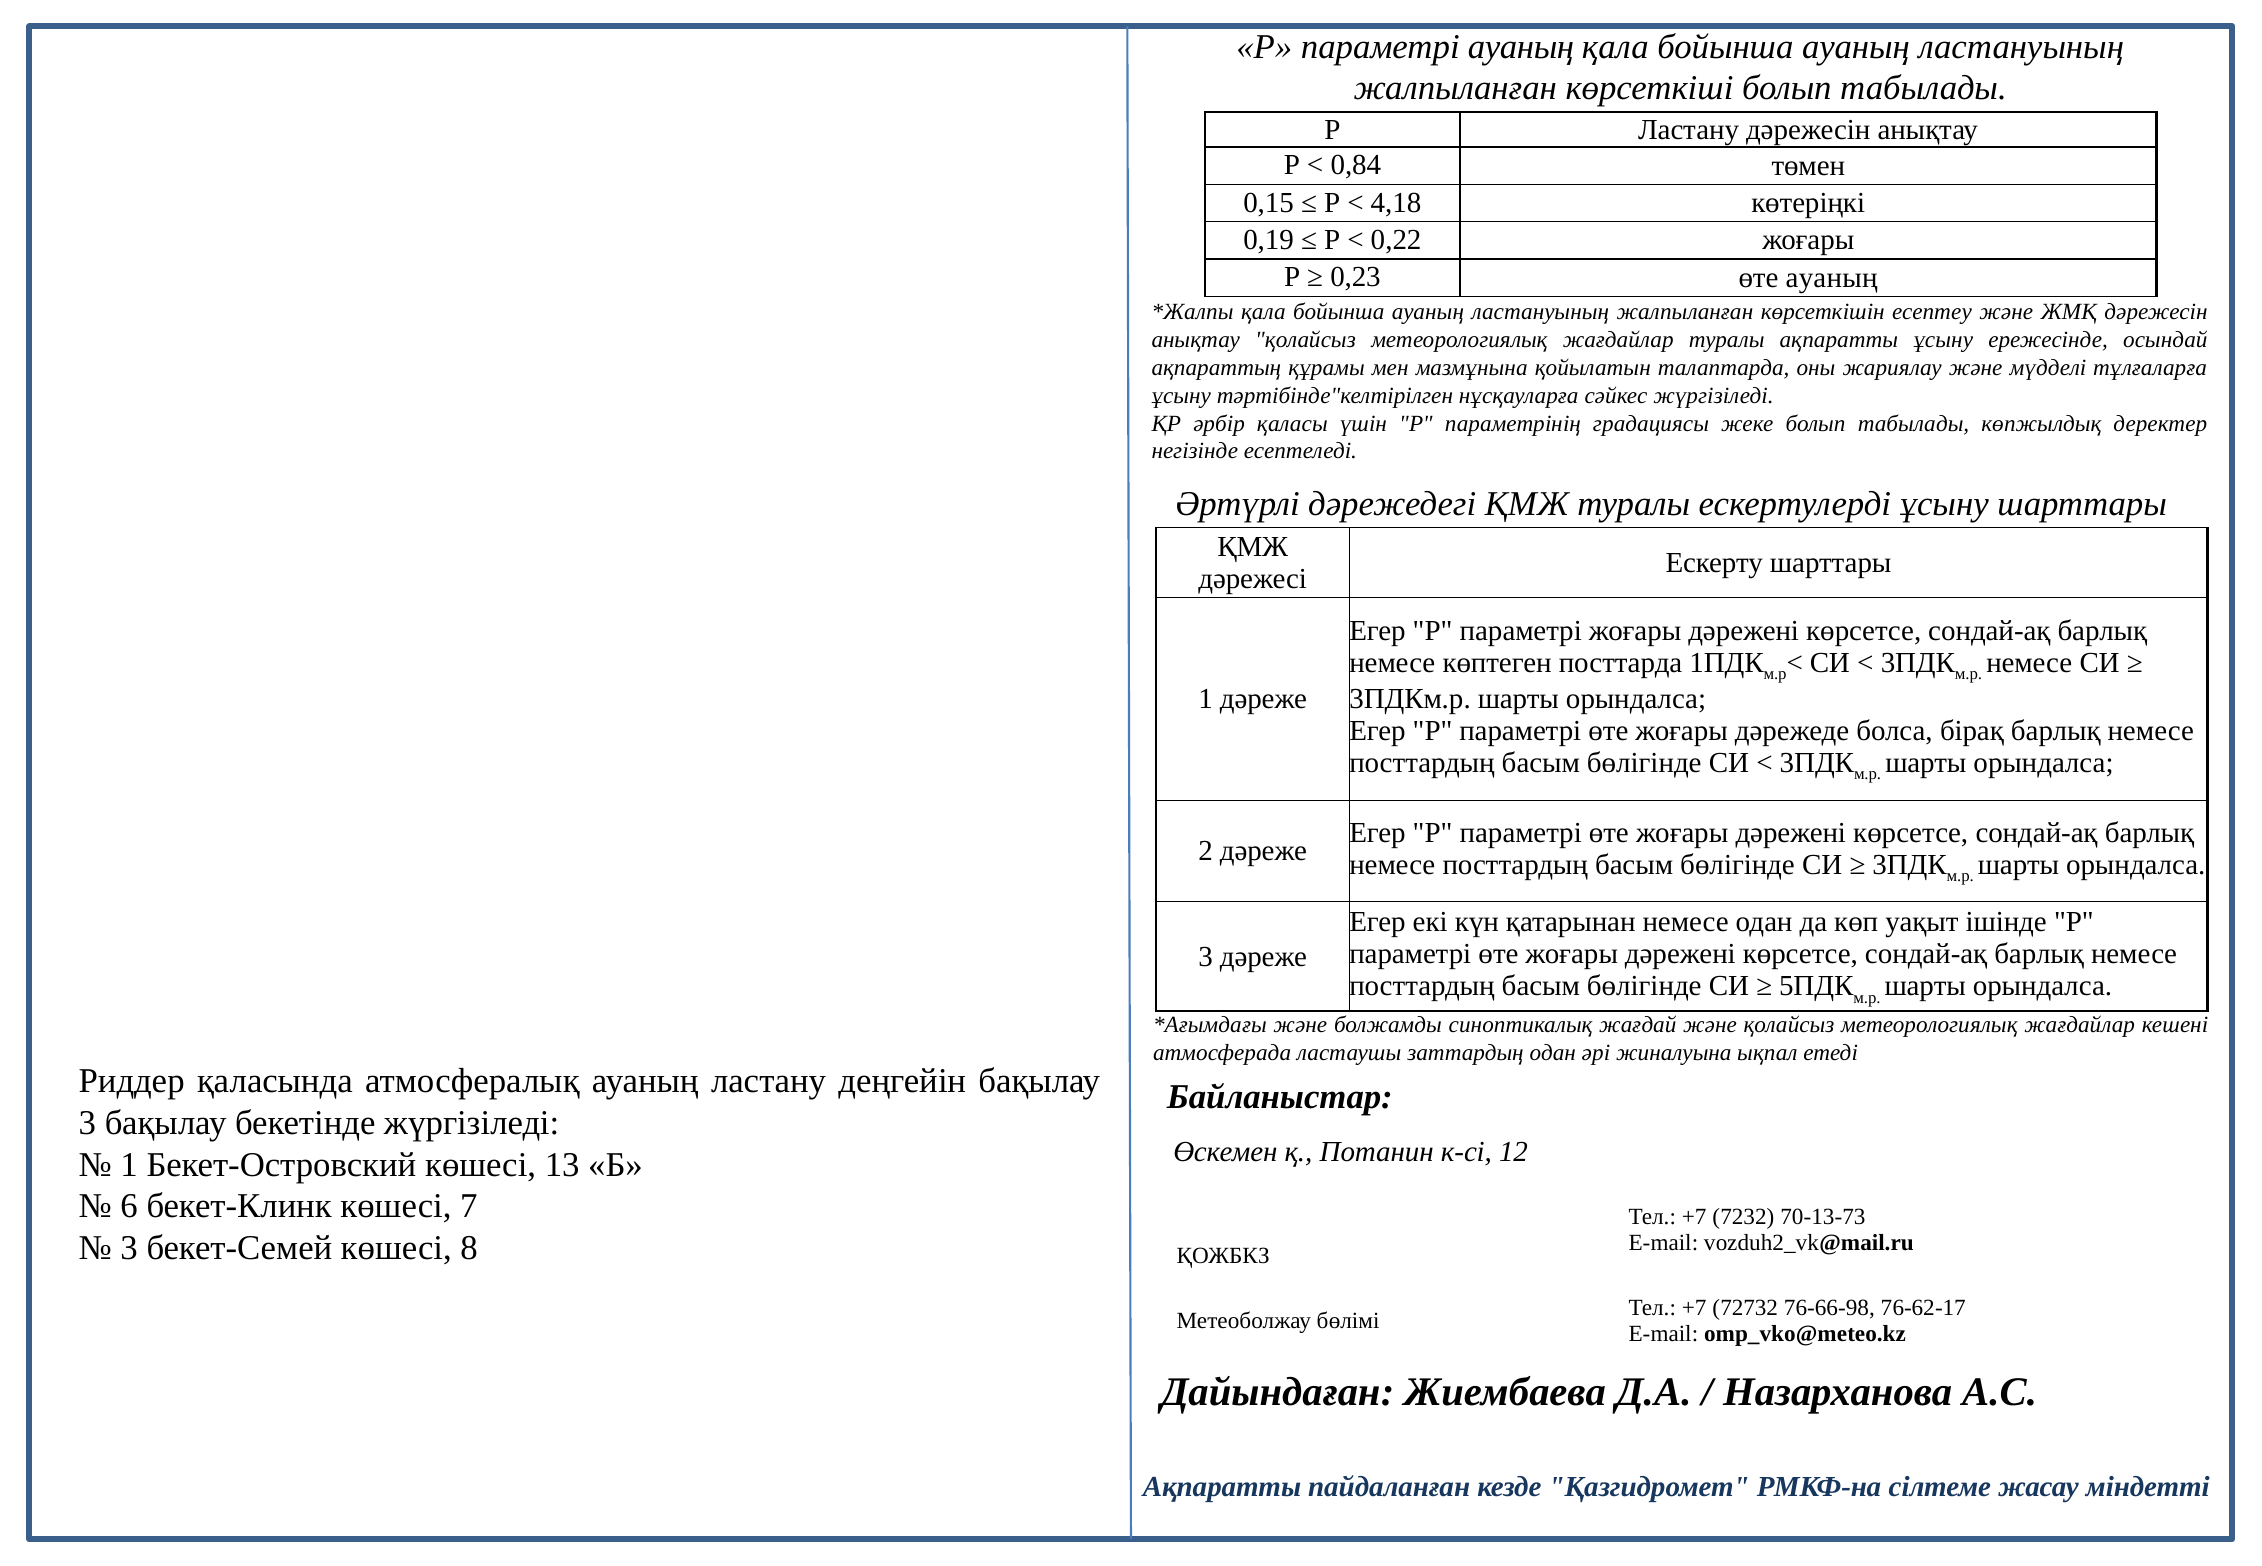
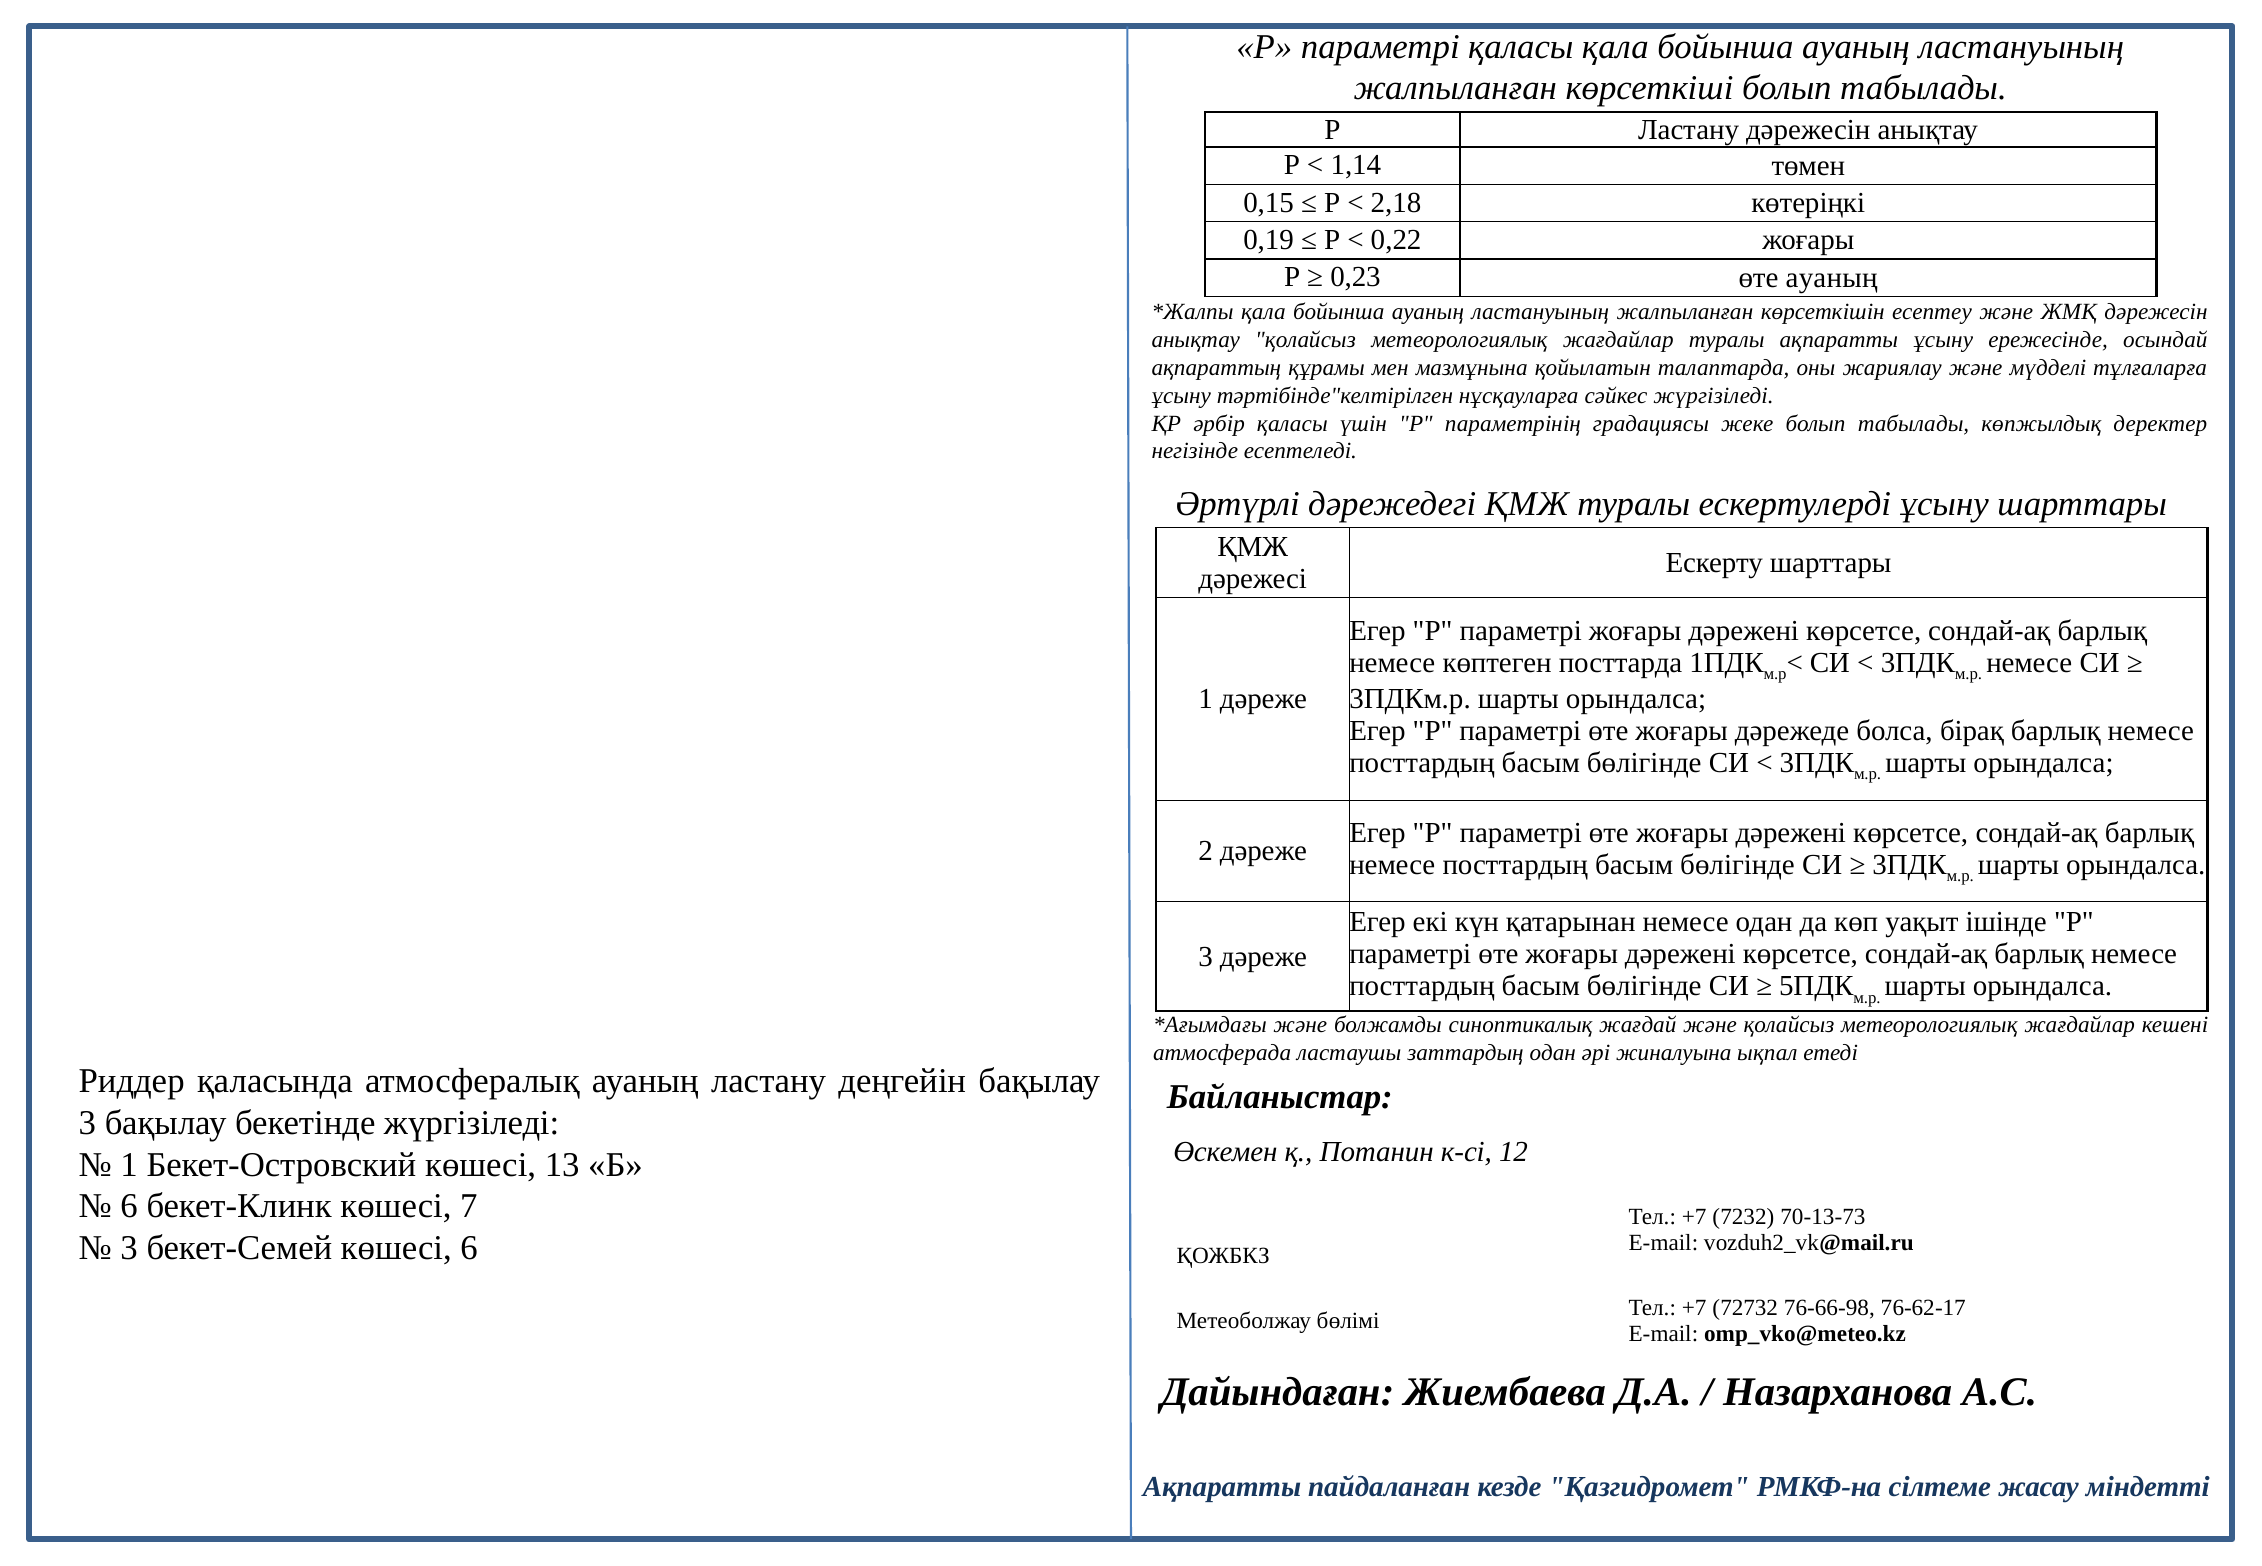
параметрі ауаның: ауаның -> қаласы (1521, 47)
0,84: 0,84 -> 1,14 (1356, 165)
4,18: 4,18 -> 2,18 (1396, 203)
көшесі 8: 8 -> 6 (469, 1248)
